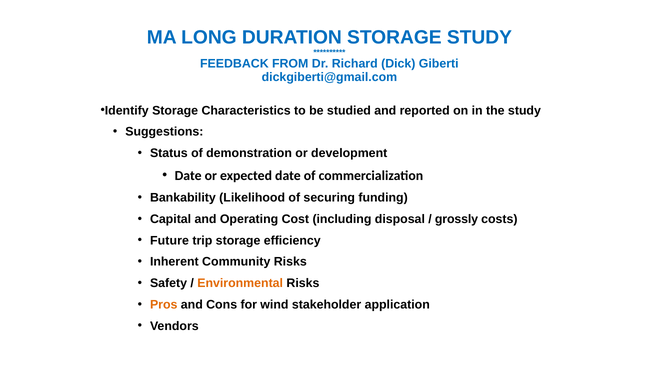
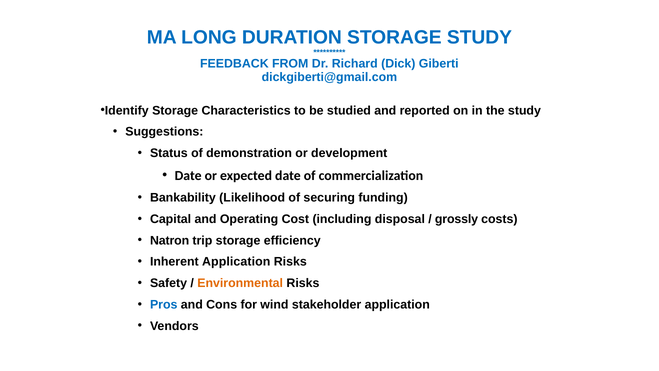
Future: Future -> Natron (170, 240)
Inherent Community: Community -> Application (236, 262)
Pros colour: orange -> blue (164, 304)
